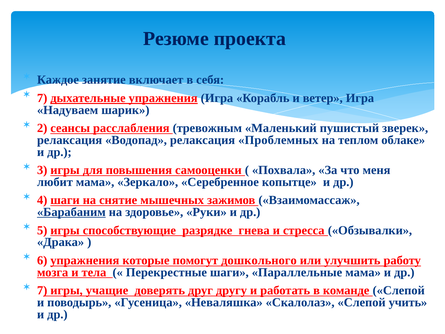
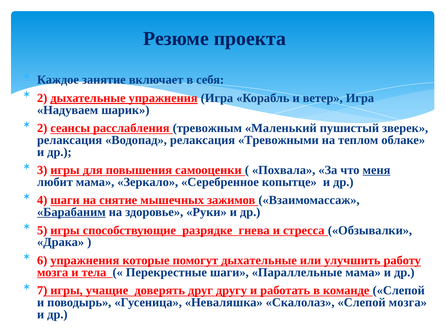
7: 7 -> 2 (42, 98)
Проблемных: Проблемных -> Тревожными (278, 140)
меня underline: none -> present (377, 170)
помогут дошкольного: дошкольного -> дыхательные (259, 260)
Слепой учить: учить -> мозга (408, 302)
